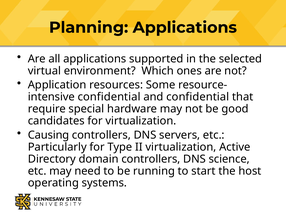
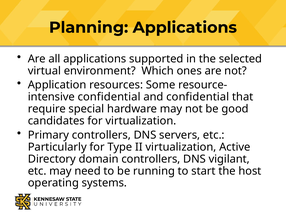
Causing: Causing -> Primary (48, 135)
science: science -> vigilant (229, 159)
